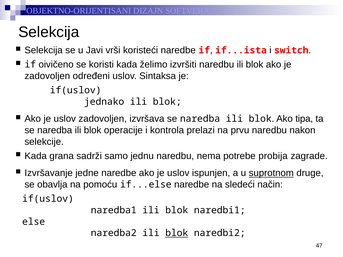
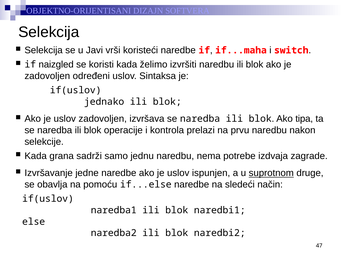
if...ista: if...ista -> if...maha (241, 50)
oivičeno: oivičeno -> naizgled (56, 65)
probija: probija -> izdvaja (273, 156)
blok underline: present -> none (177, 233)
